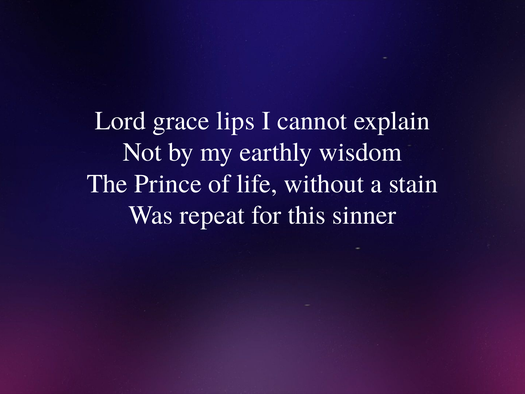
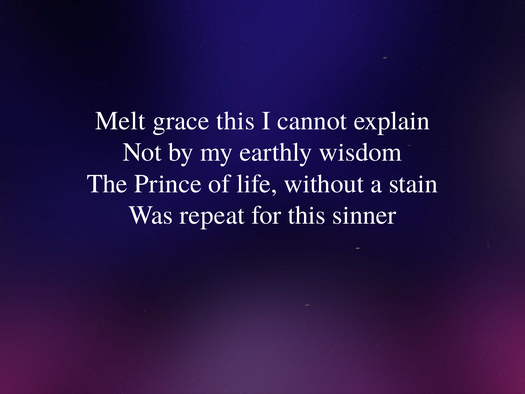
Lord: Lord -> Melt (120, 121)
grace lips: lips -> this (236, 121)
